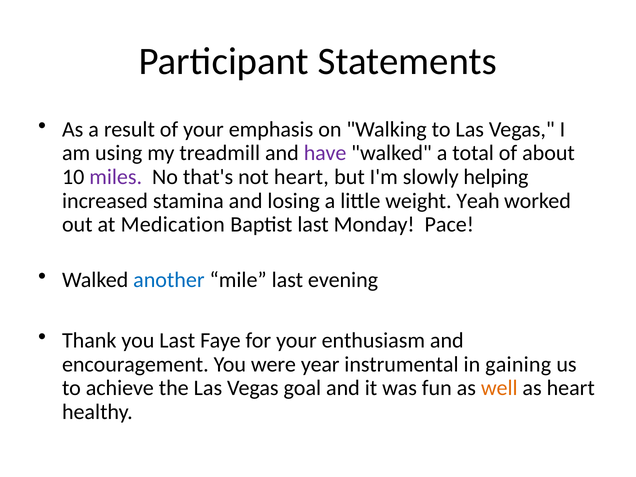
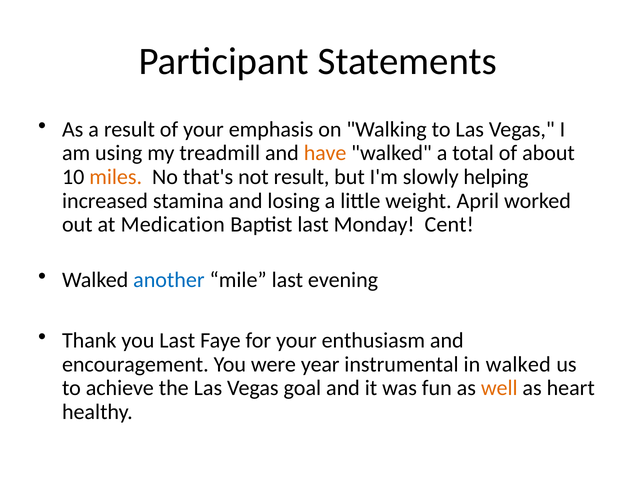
have colour: purple -> orange (325, 153)
miles colour: purple -> orange (116, 177)
not heart: heart -> result (302, 177)
Yeah: Yeah -> April (478, 201)
Pace: Pace -> Cent (449, 225)
in gaining: gaining -> walked (518, 364)
